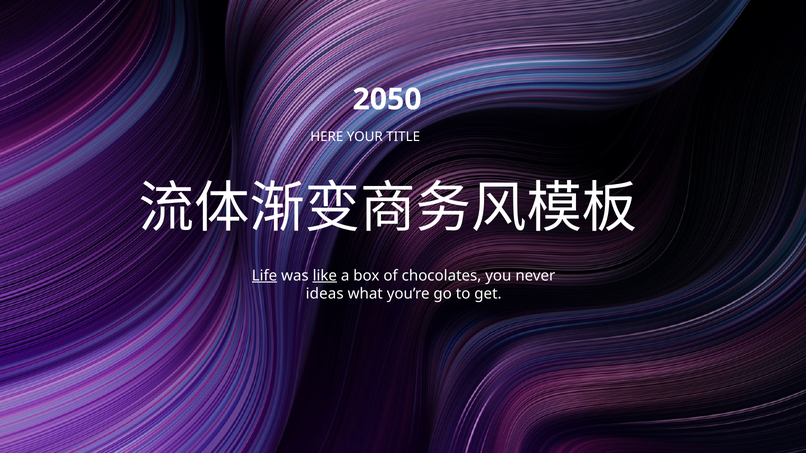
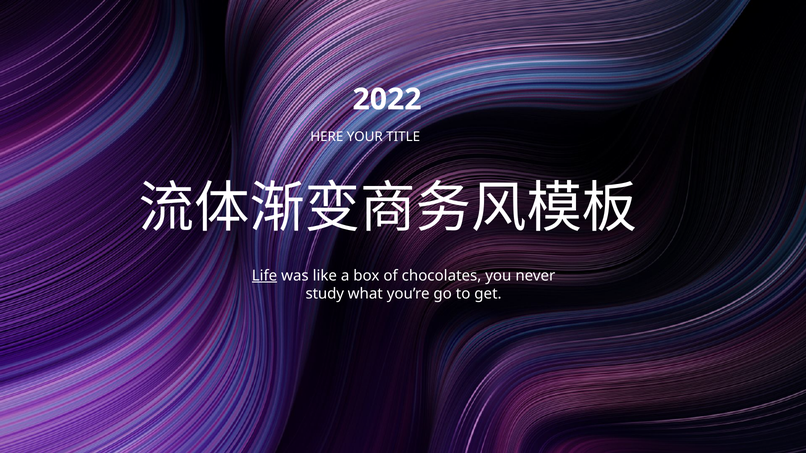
2050: 2050 -> 2022 (387, 99)
like underline: present -> none (325, 276)
ideas: ideas -> study (325, 294)
